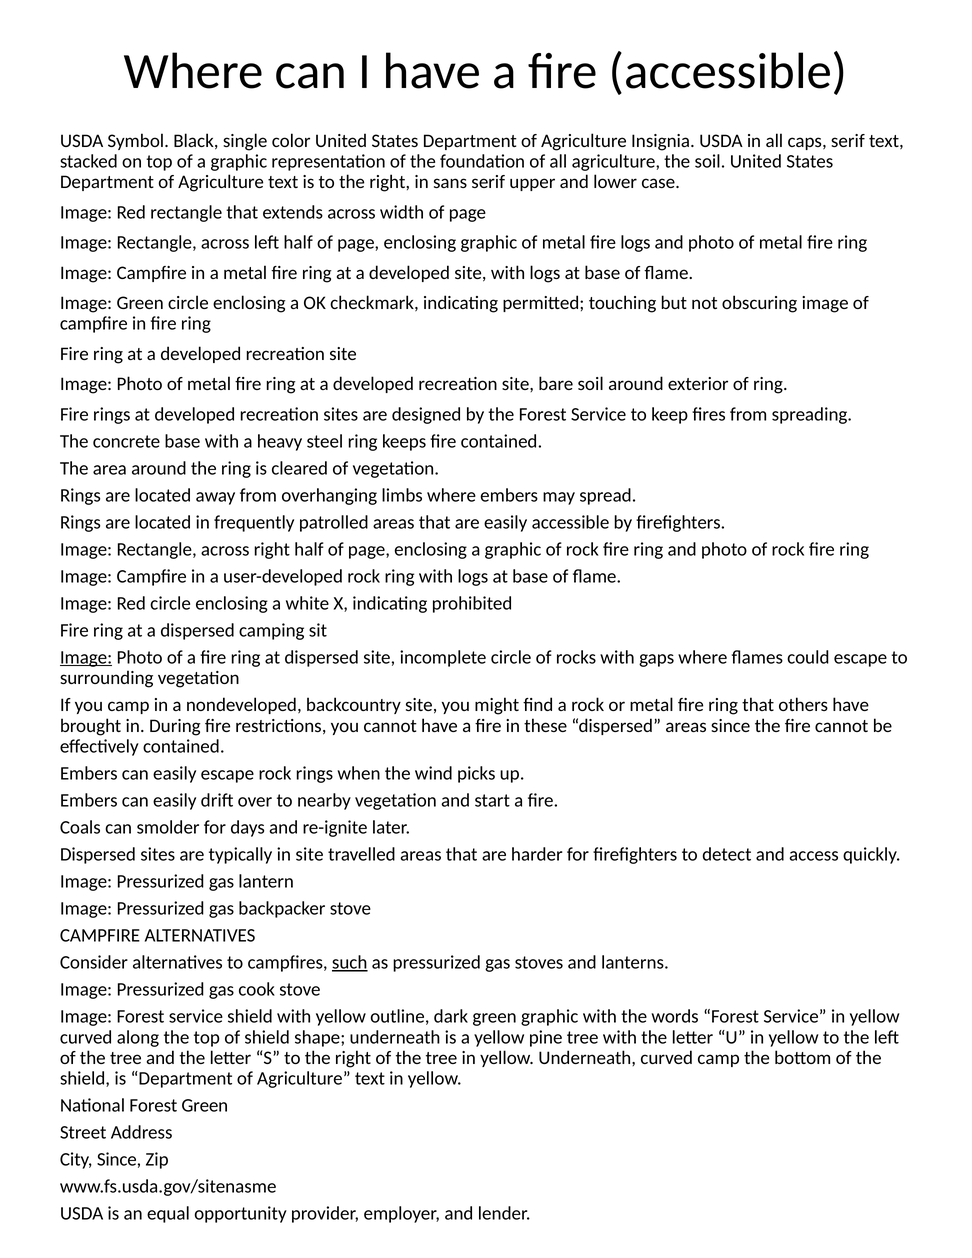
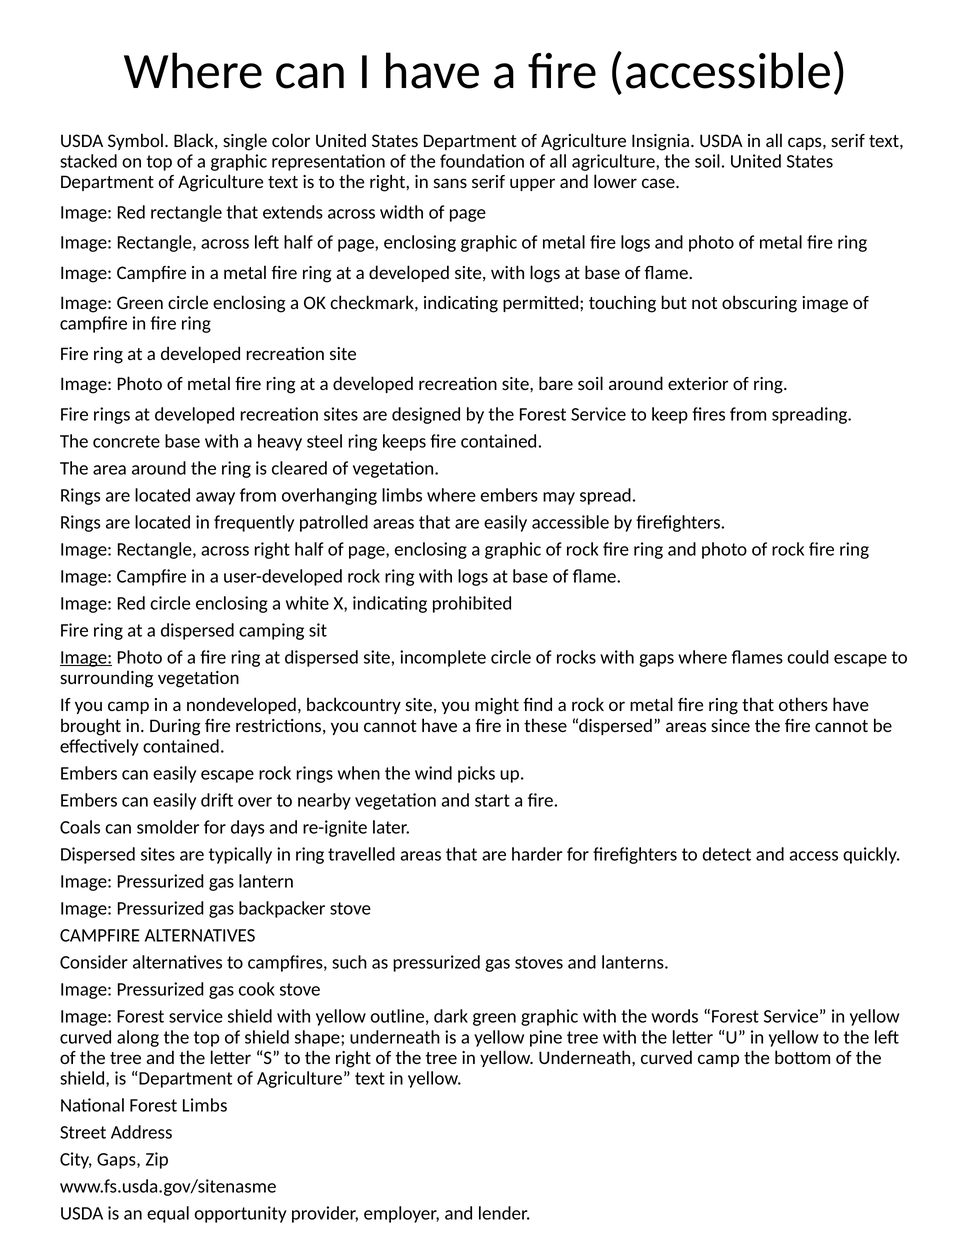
in site: site -> ring (310, 854)
such underline: present -> none (350, 963)
Forest Green: Green -> Limbs (205, 1106)
City Since: Since -> Gaps (119, 1160)
